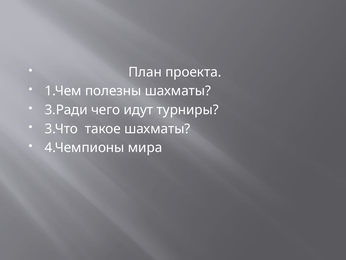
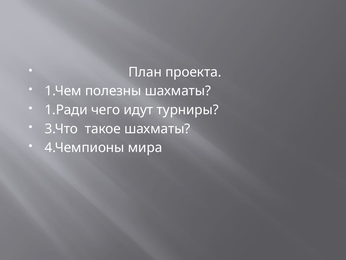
3.Ради: 3.Ради -> 1.Ради (66, 110)
